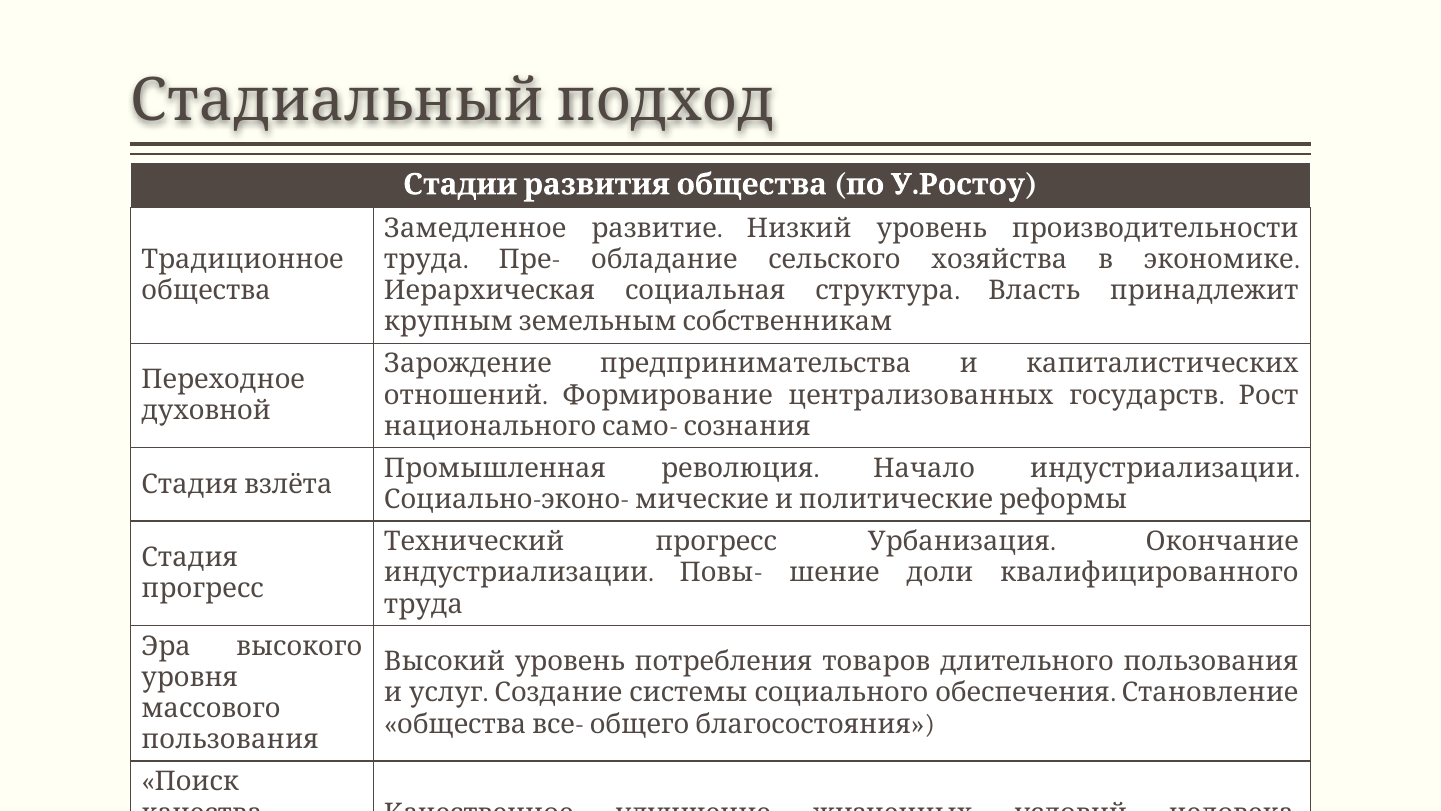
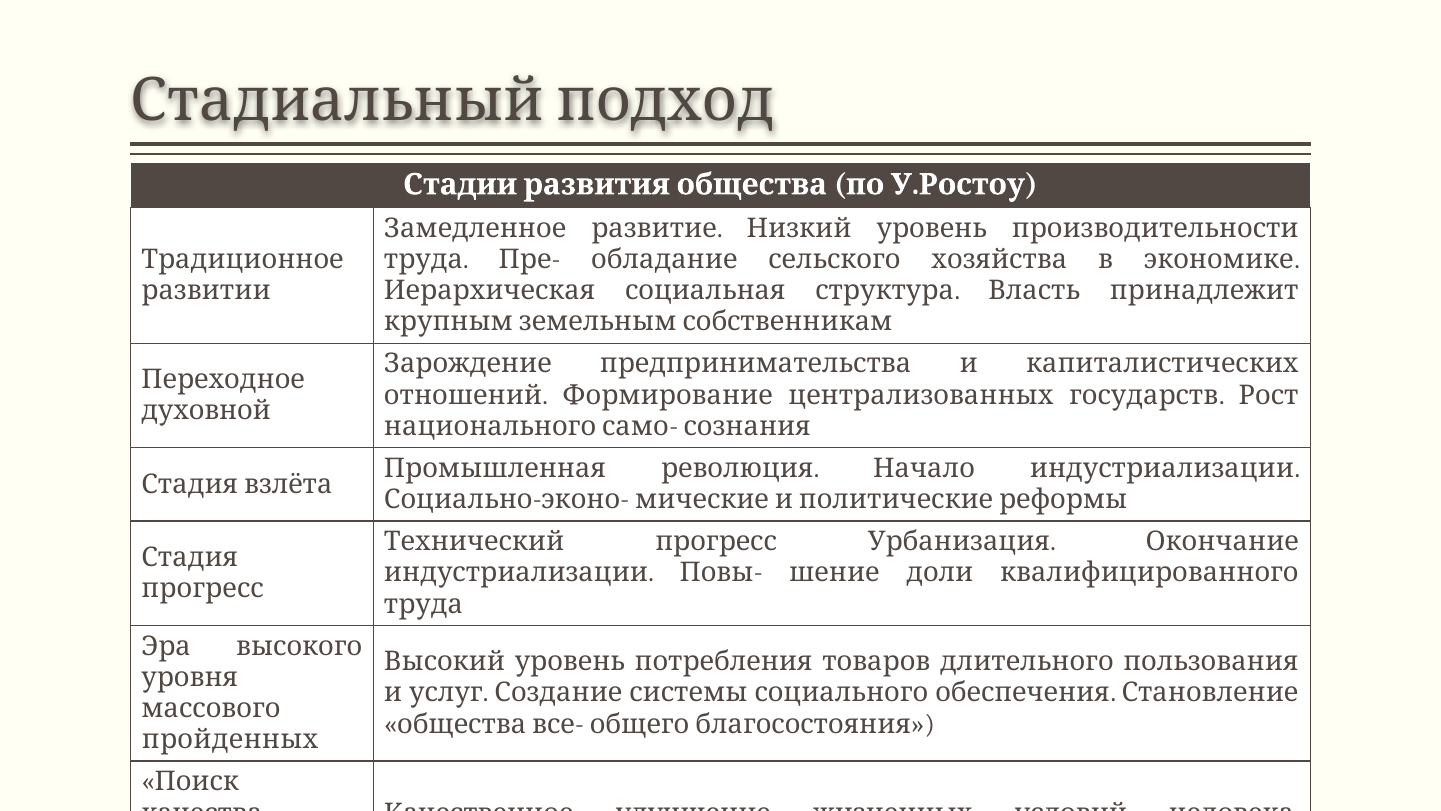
общества: общества -> развитии (206, 291)
пользования: пользования -> пройденных (230, 739)
